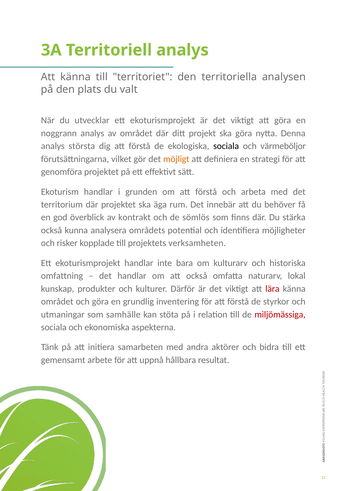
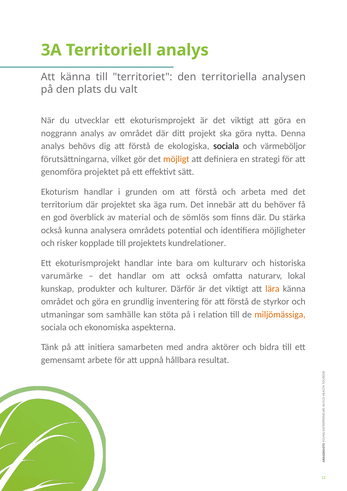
största: största -> behövs (82, 146)
kontrakt: kontrakt -> material (134, 217)
verksamheten: verksamheten -> kundrelationer (197, 243)
omfattning: omfattning -> varumärke (62, 276)
lära colour: red -> orange (272, 289)
miljömässiga colour: red -> orange (280, 314)
